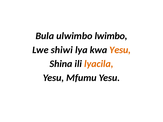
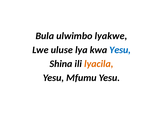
lwimbo: lwimbo -> lyakwe (111, 36)
shiwi: shiwi -> uluse (62, 50)
Yesu colour: orange -> blue (120, 50)
